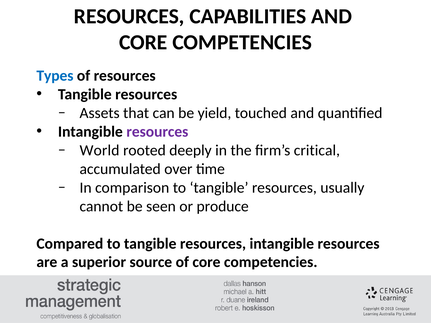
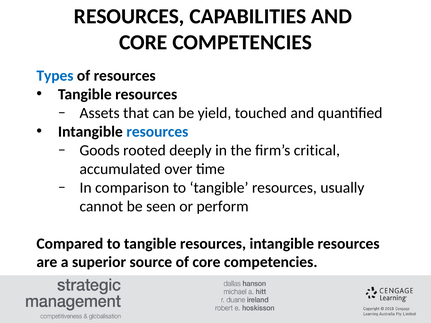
resources colour: purple -> blue (157, 132)
World: World -> Goods (100, 150)
produce: produce -> perform (223, 206)
